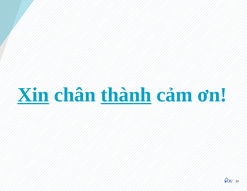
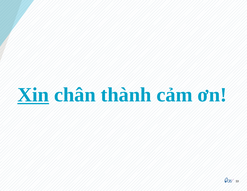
thành underline: present -> none (126, 95)
